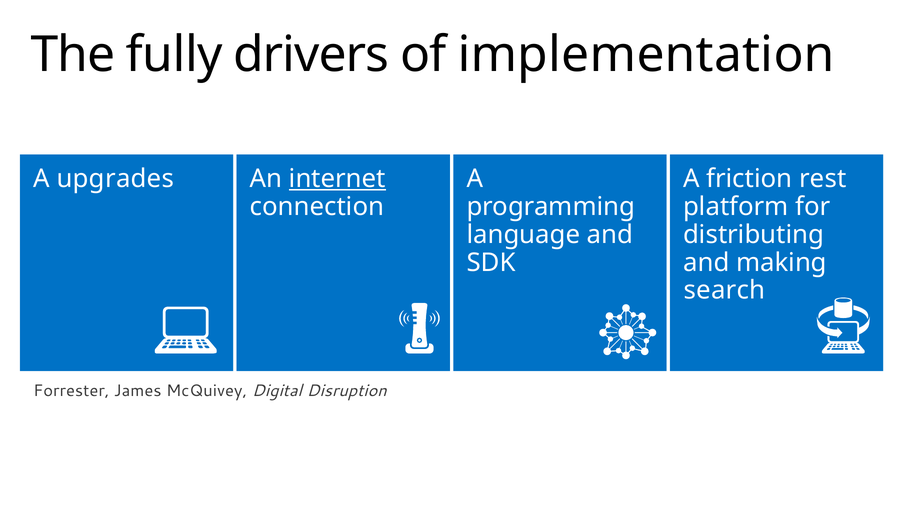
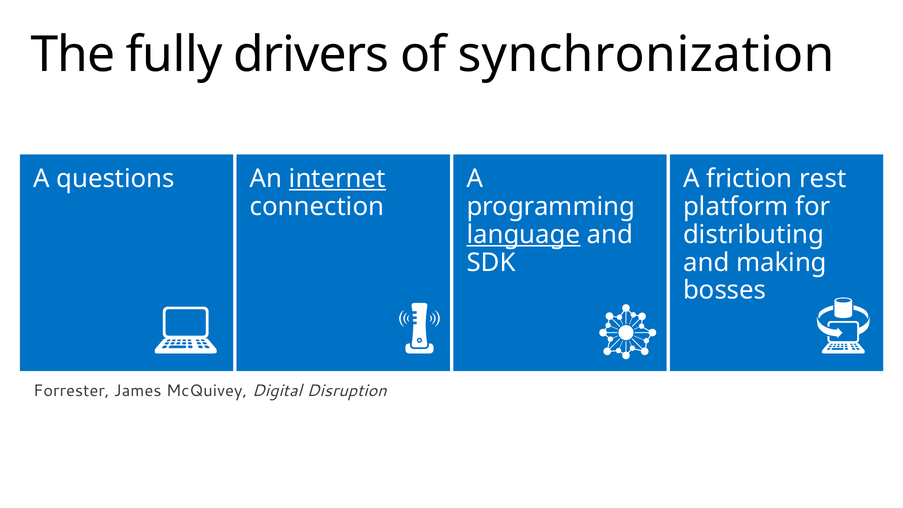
implementation: implementation -> synchronization (646, 55)
upgrades: upgrades -> questions (116, 179)
language underline: none -> present (523, 235)
search: search -> bosses (725, 290)
